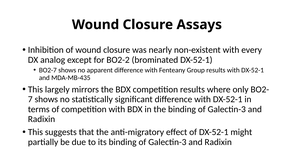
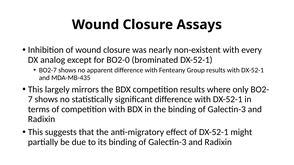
BO2-2: BO2-2 -> BO2-0 (118, 60)
